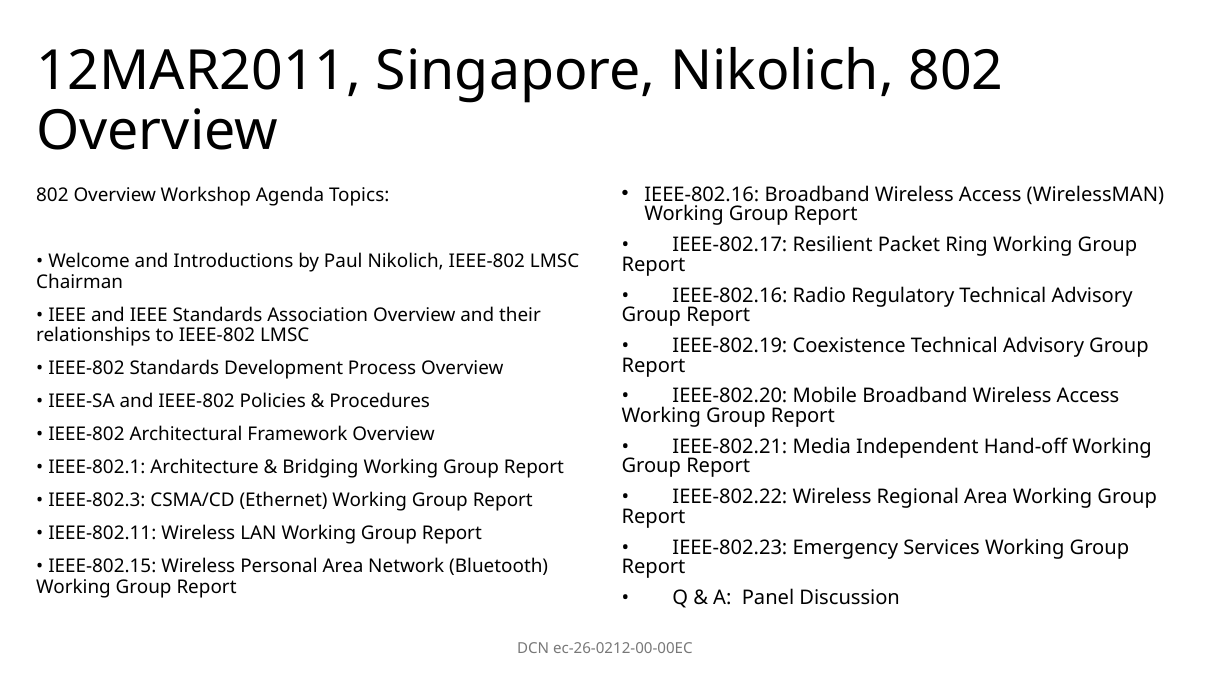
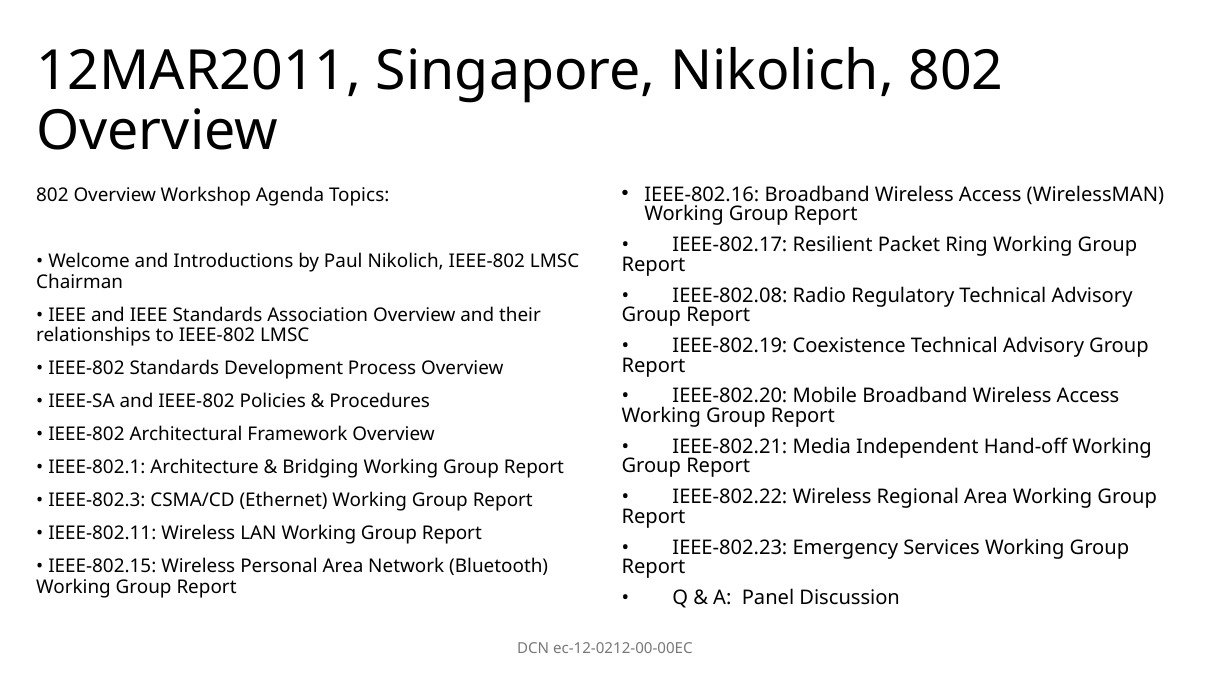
IEEE-802.16: IEEE-802.16 -> IEEE-802.08 (730, 296)
ec-26-0212-00-00EC: ec-26-0212-00-00EC -> ec-12-0212-00-00EC (623, 649)
